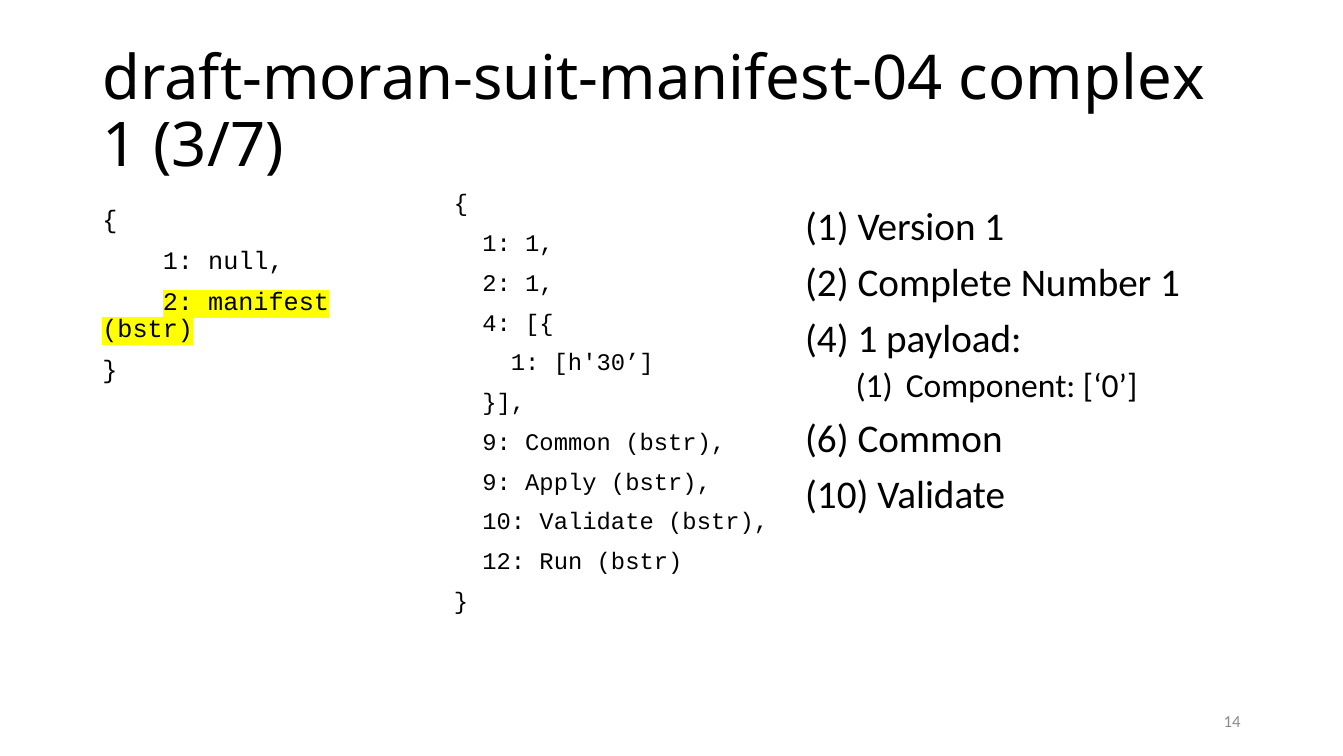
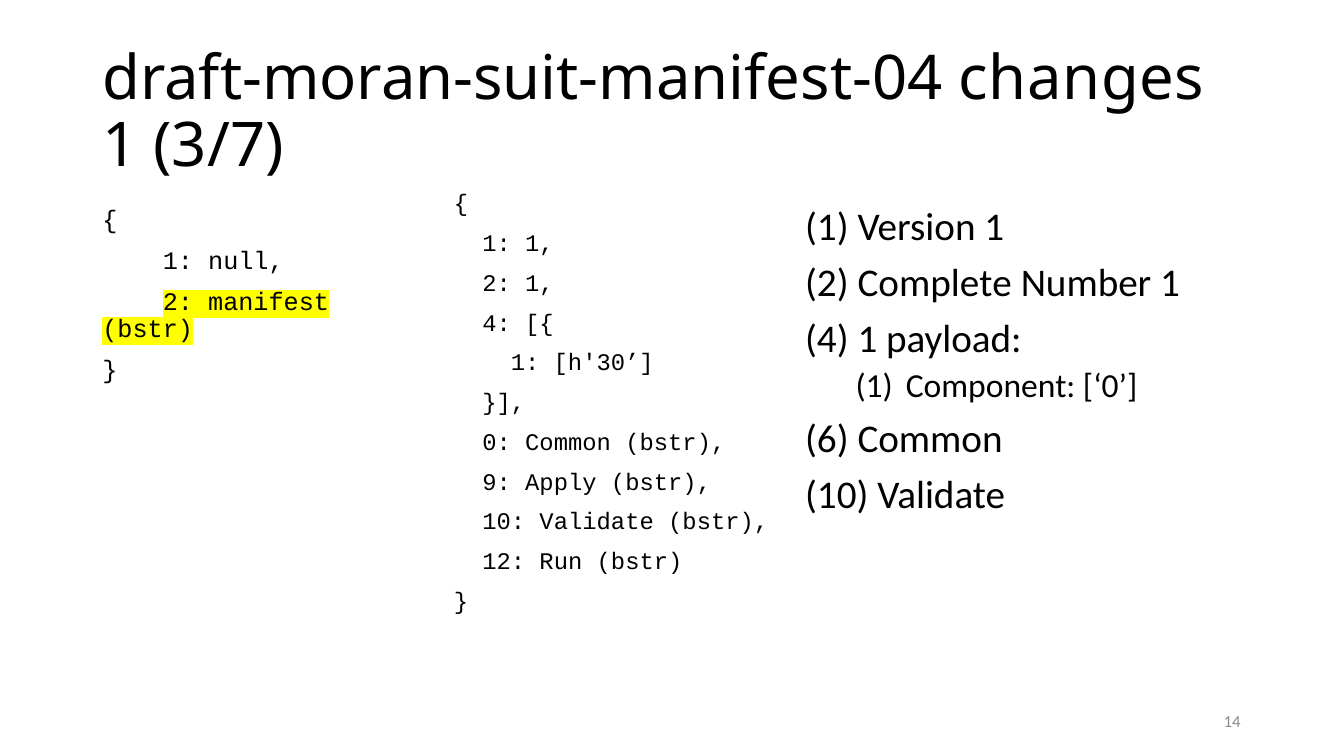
complex: complex -> changes (1081, 80)
9: 9 -> 0 (497, 442)
